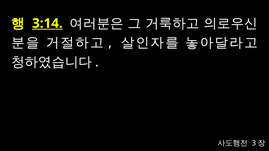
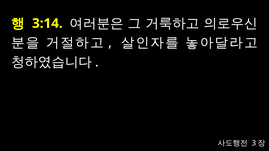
3:14 underline: present -> none (47, 23)
